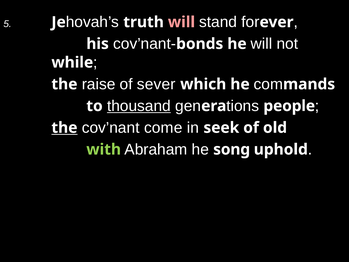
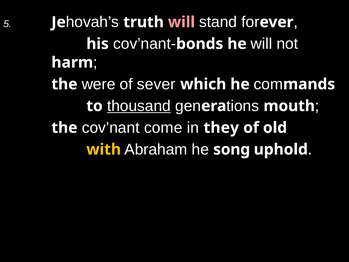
while: while -> harm (72, 62)
raise: raise -> were (99, 84)
people: people -> mouth (289, 106)
the underline: present -> none (64, 128)
seek: seek -> they (221, 128)
with colour: light green -> yellow (104, 149)
